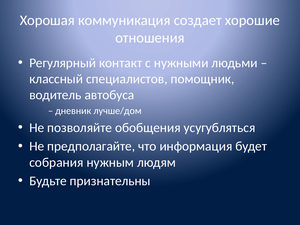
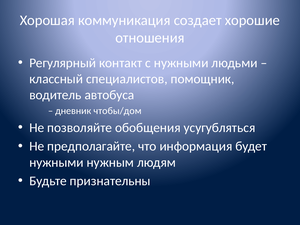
лучше/дом: лучше/дом -> чтобы/дом (118, 111)
собрания: собрания -> нужными (56, 162)
